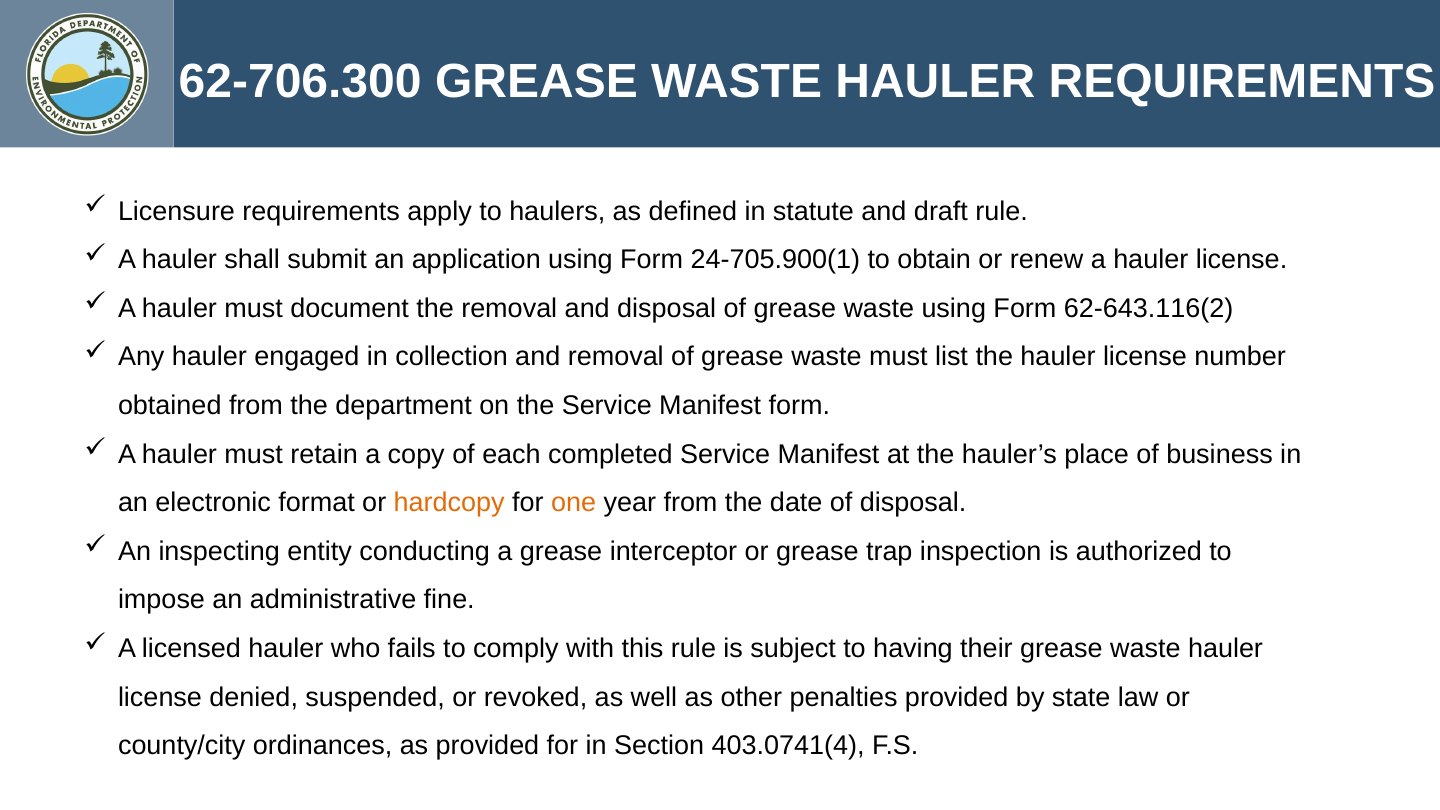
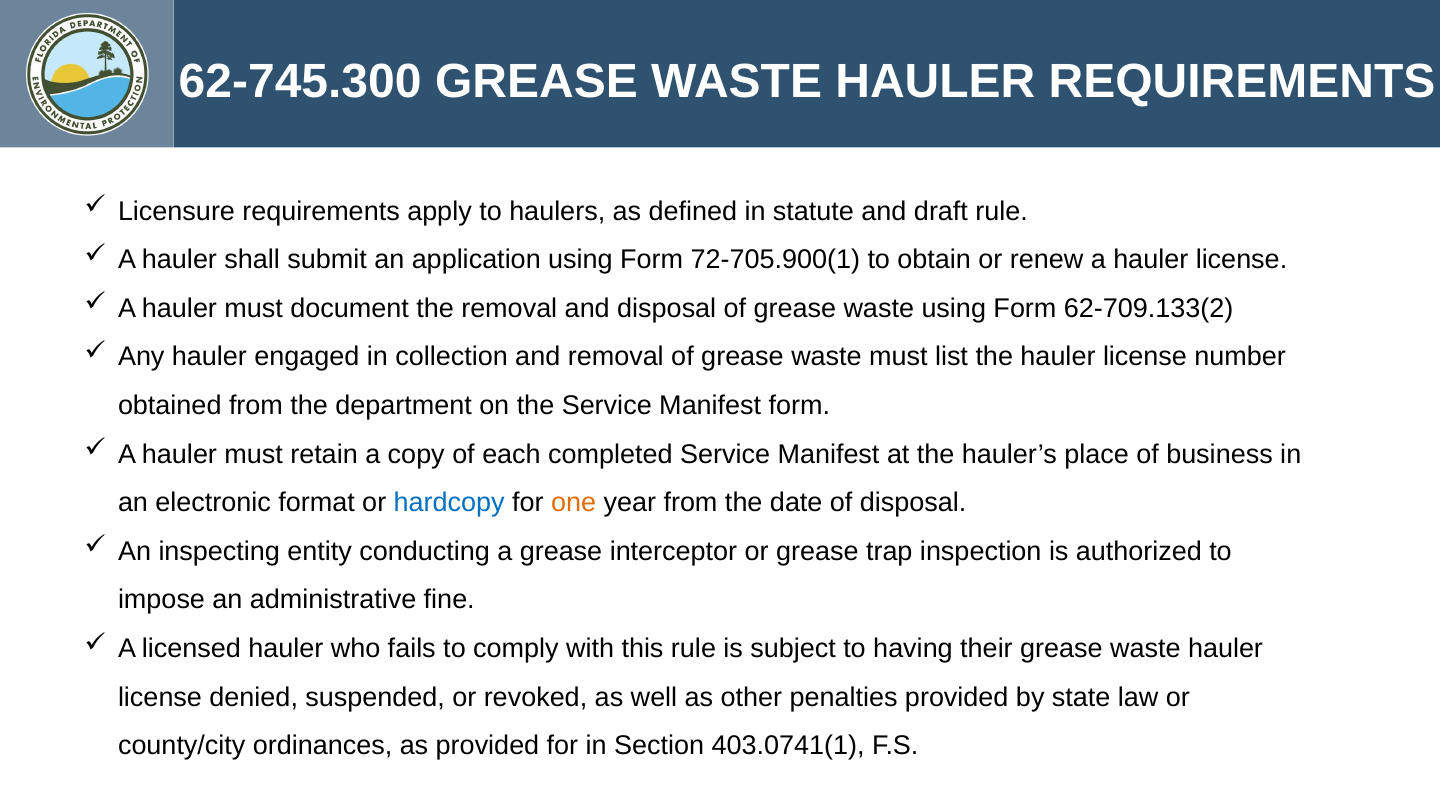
62-706.300: 62-706.300 -> 62-745.300 (300, 81)
24-705.900(1: 24-705.900(1 -> 72-705.900(1 (775, 260)
62-643.116(2: 62-643.116(2 -> 62-709.133(2 (1149, 308)
hardcopy colour: orange -> blue (449, 503)
403.0741(4: 403.0741(4 -> 403.0741(1 (788, 746)
